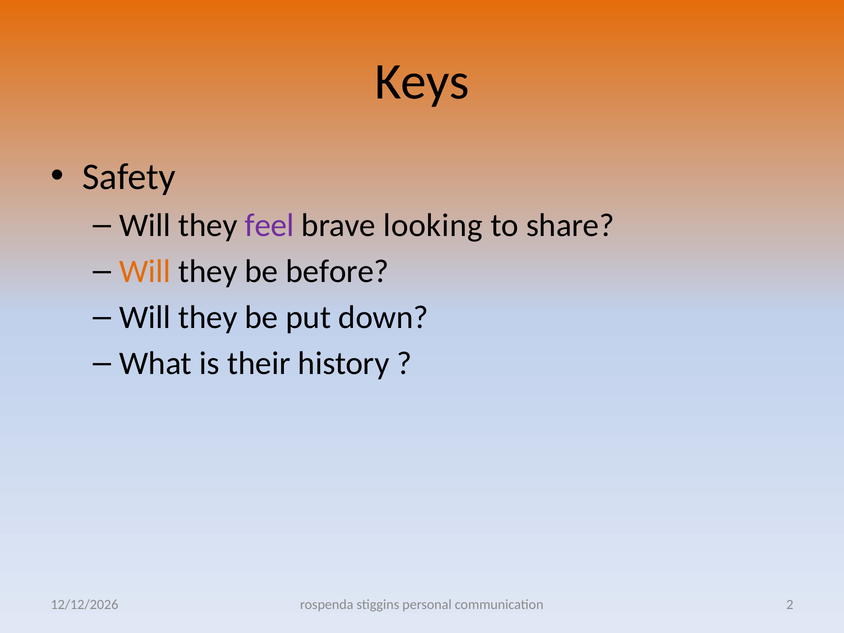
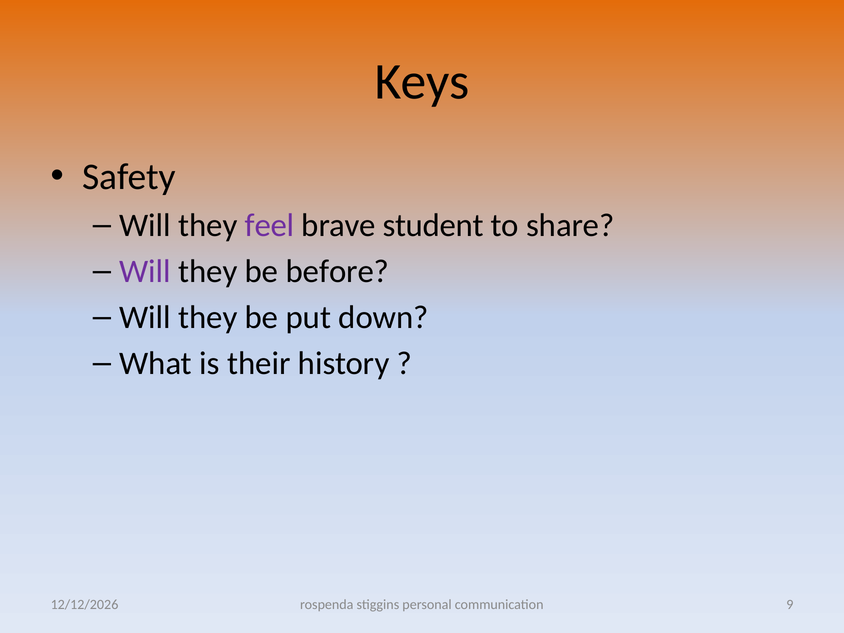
looking: looking -> student (433, 226)
Will colour: orange -> purple (145, 272)
2: 2 -> 9 (790, 604)
